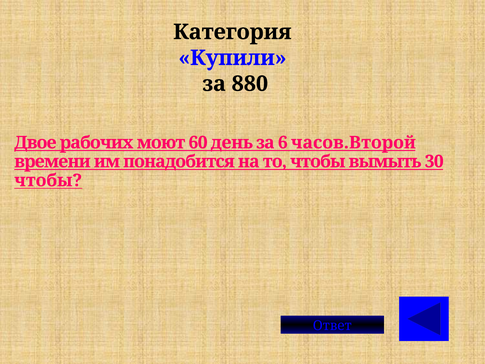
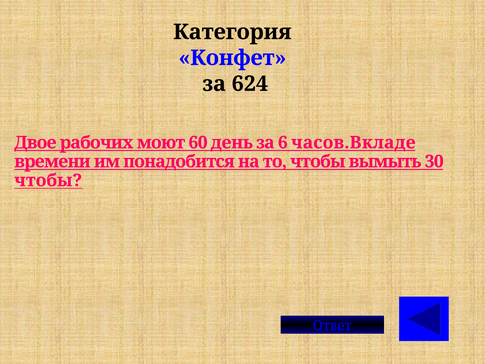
Купили: Купили -> Конфет (232, 58)
880: 880 -> 624 (250, 84)
часов.Второй: часов.Второй -> часов.Вкладе (353, 143)
